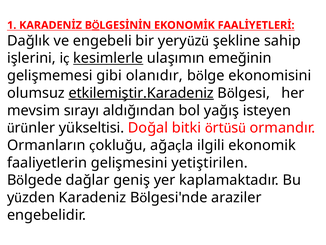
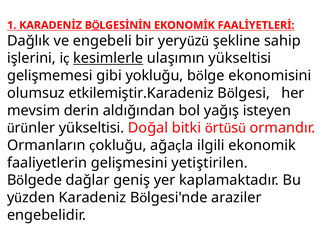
ulaşımın emeğinin: emeğinin -> yükseltisi (240, 58)
olanıdır: olanıdır -> yokluğu (154, 75)
etkilemiştir.Karadeniz underline: present -> none (141, 93)
sırayı: sırayı -> derin (82, 110)
